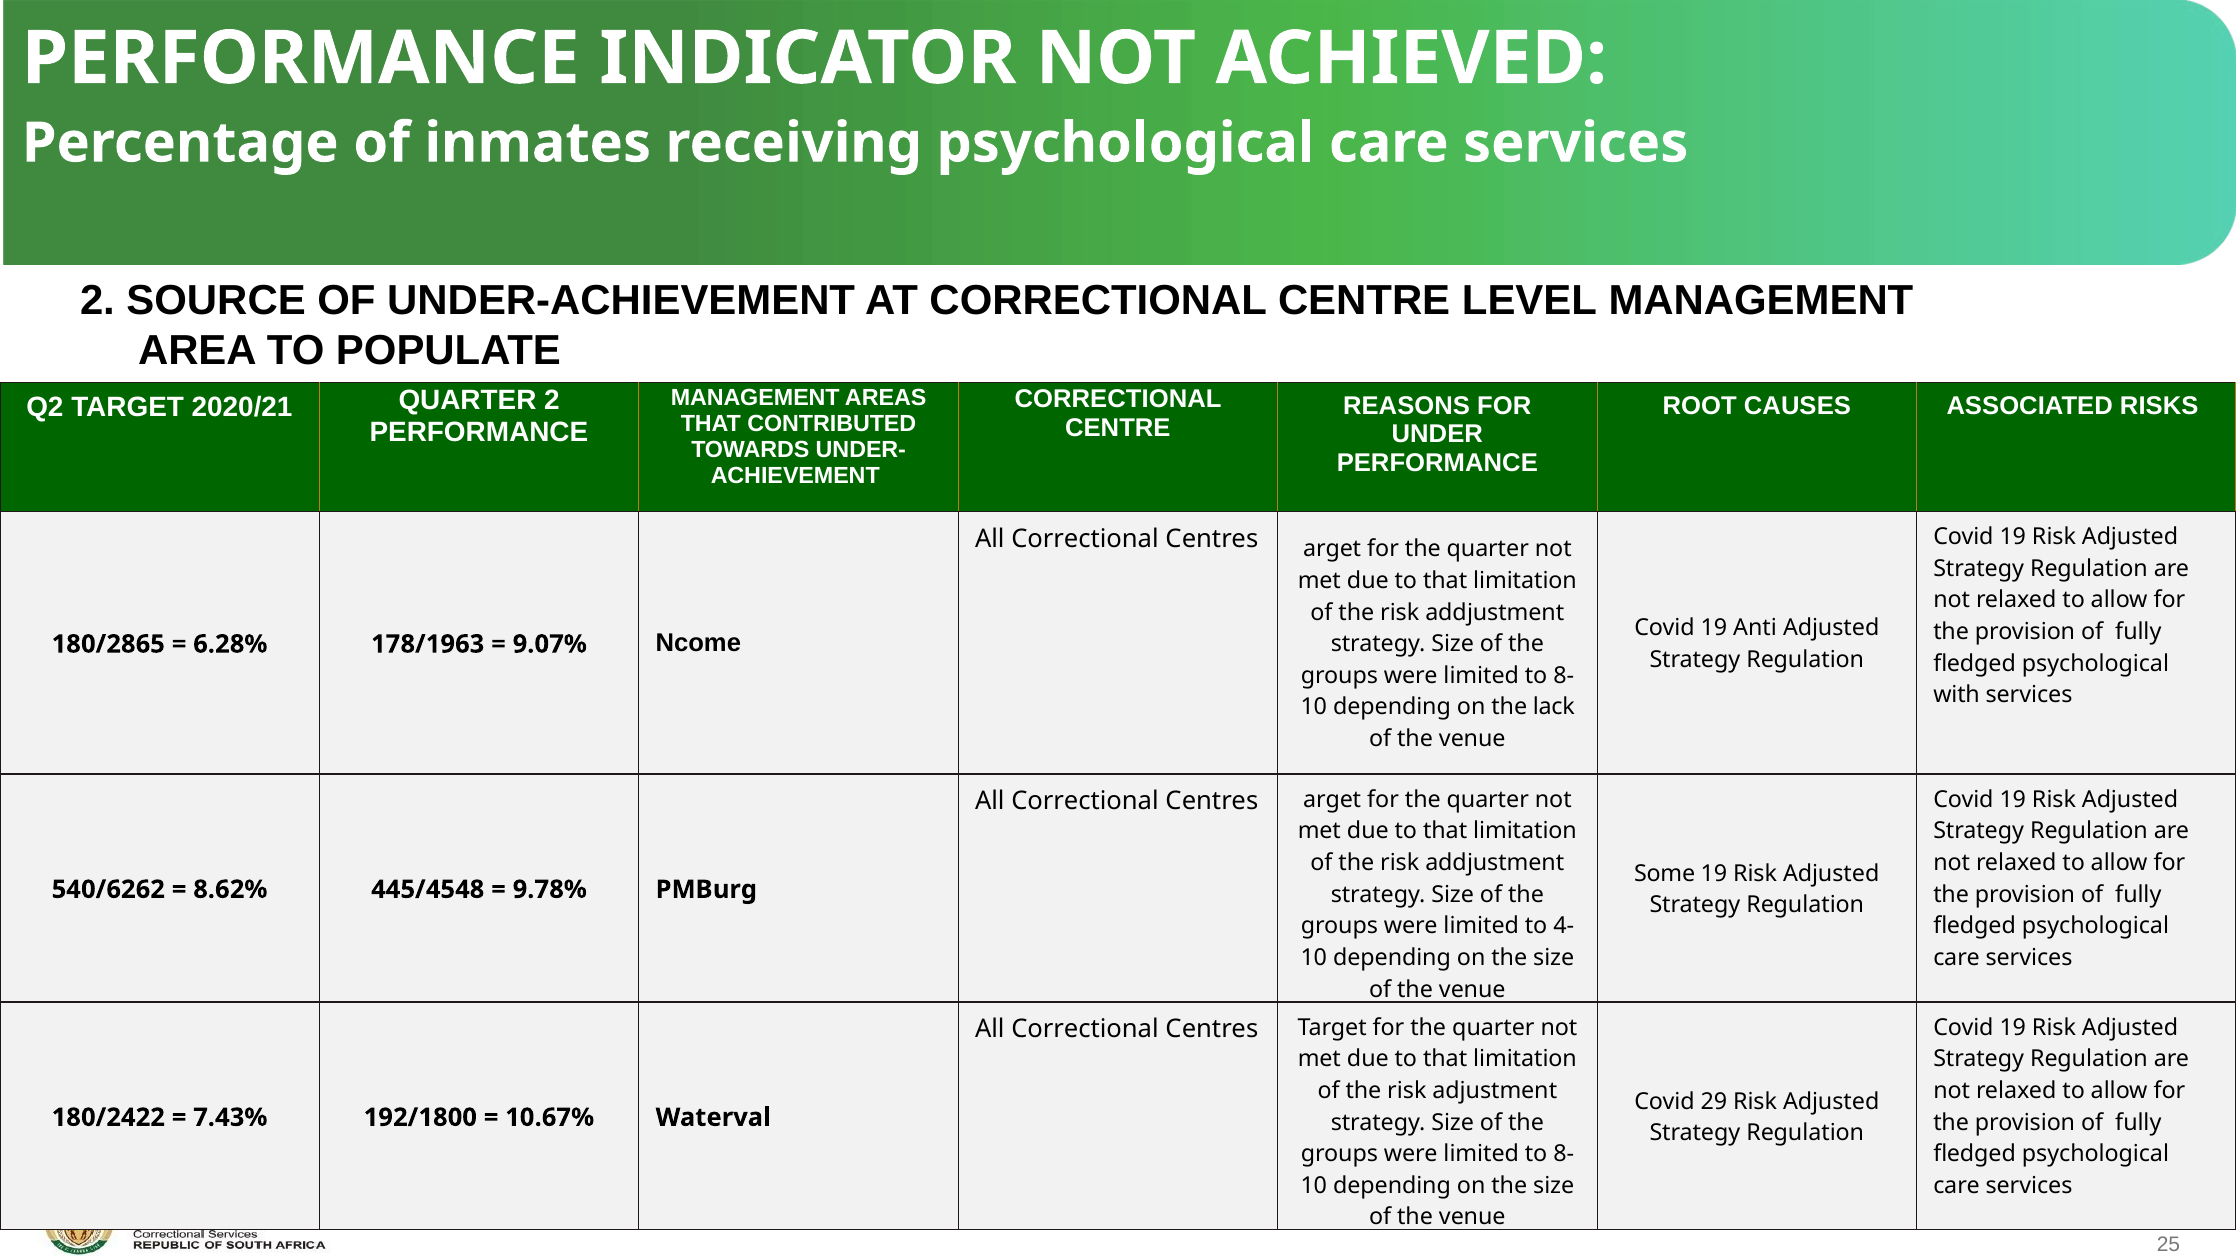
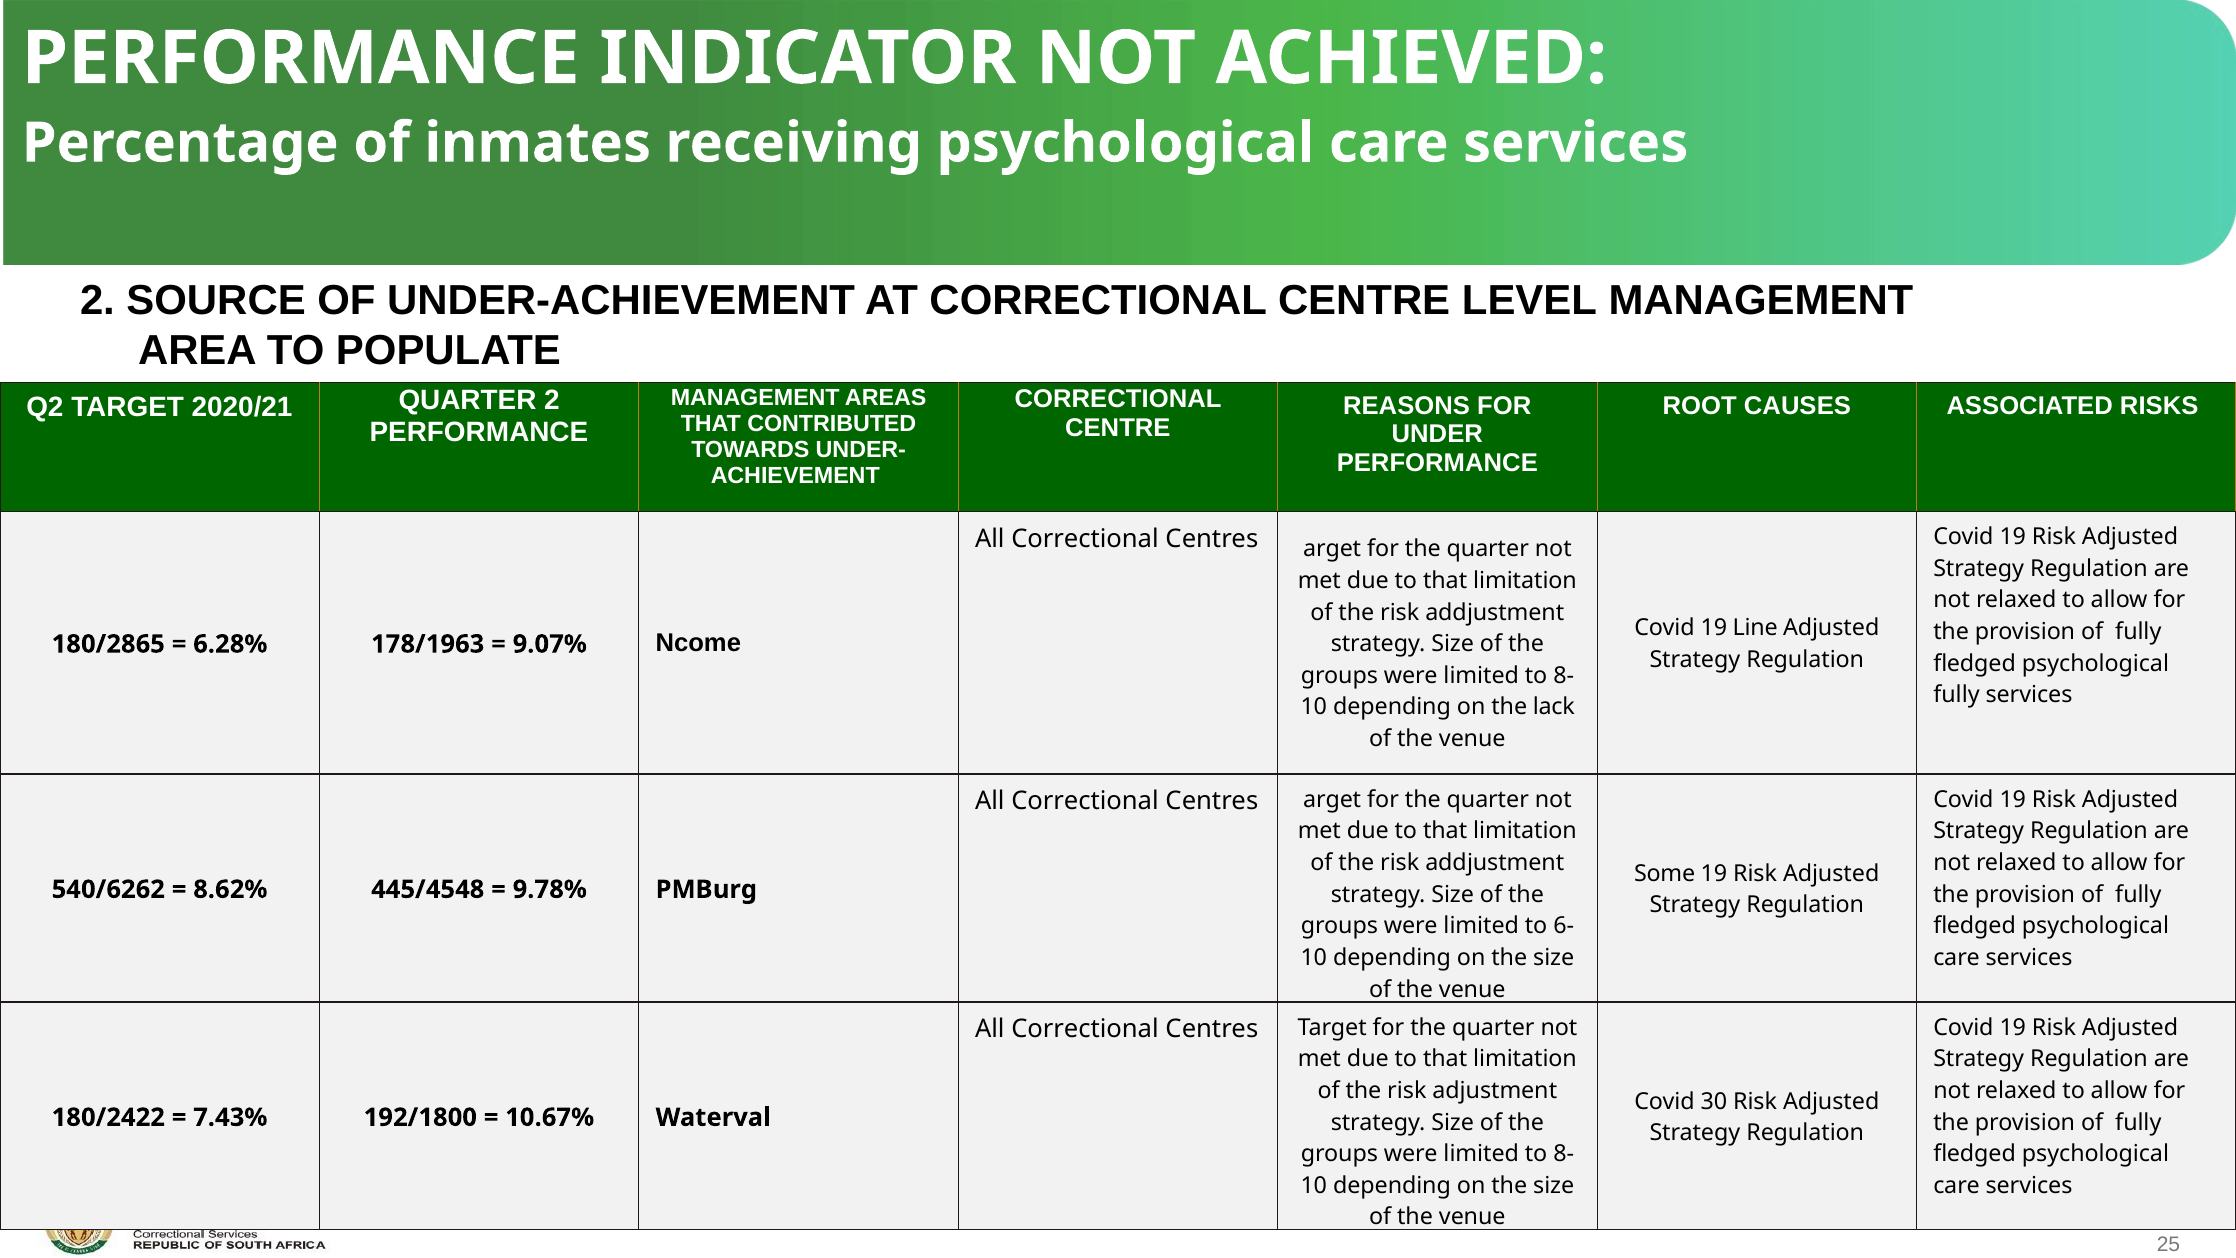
Anti: Anti -> Line (1755, 628)
with: with -> fully (1956, 695)
4-: 4- -> 6- (1564, 926)
29: 29 -> 30 (1714, 1101)
